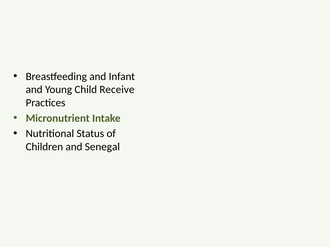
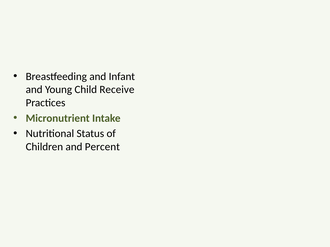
Senegal: Senegal -> Percent (102, 147)
